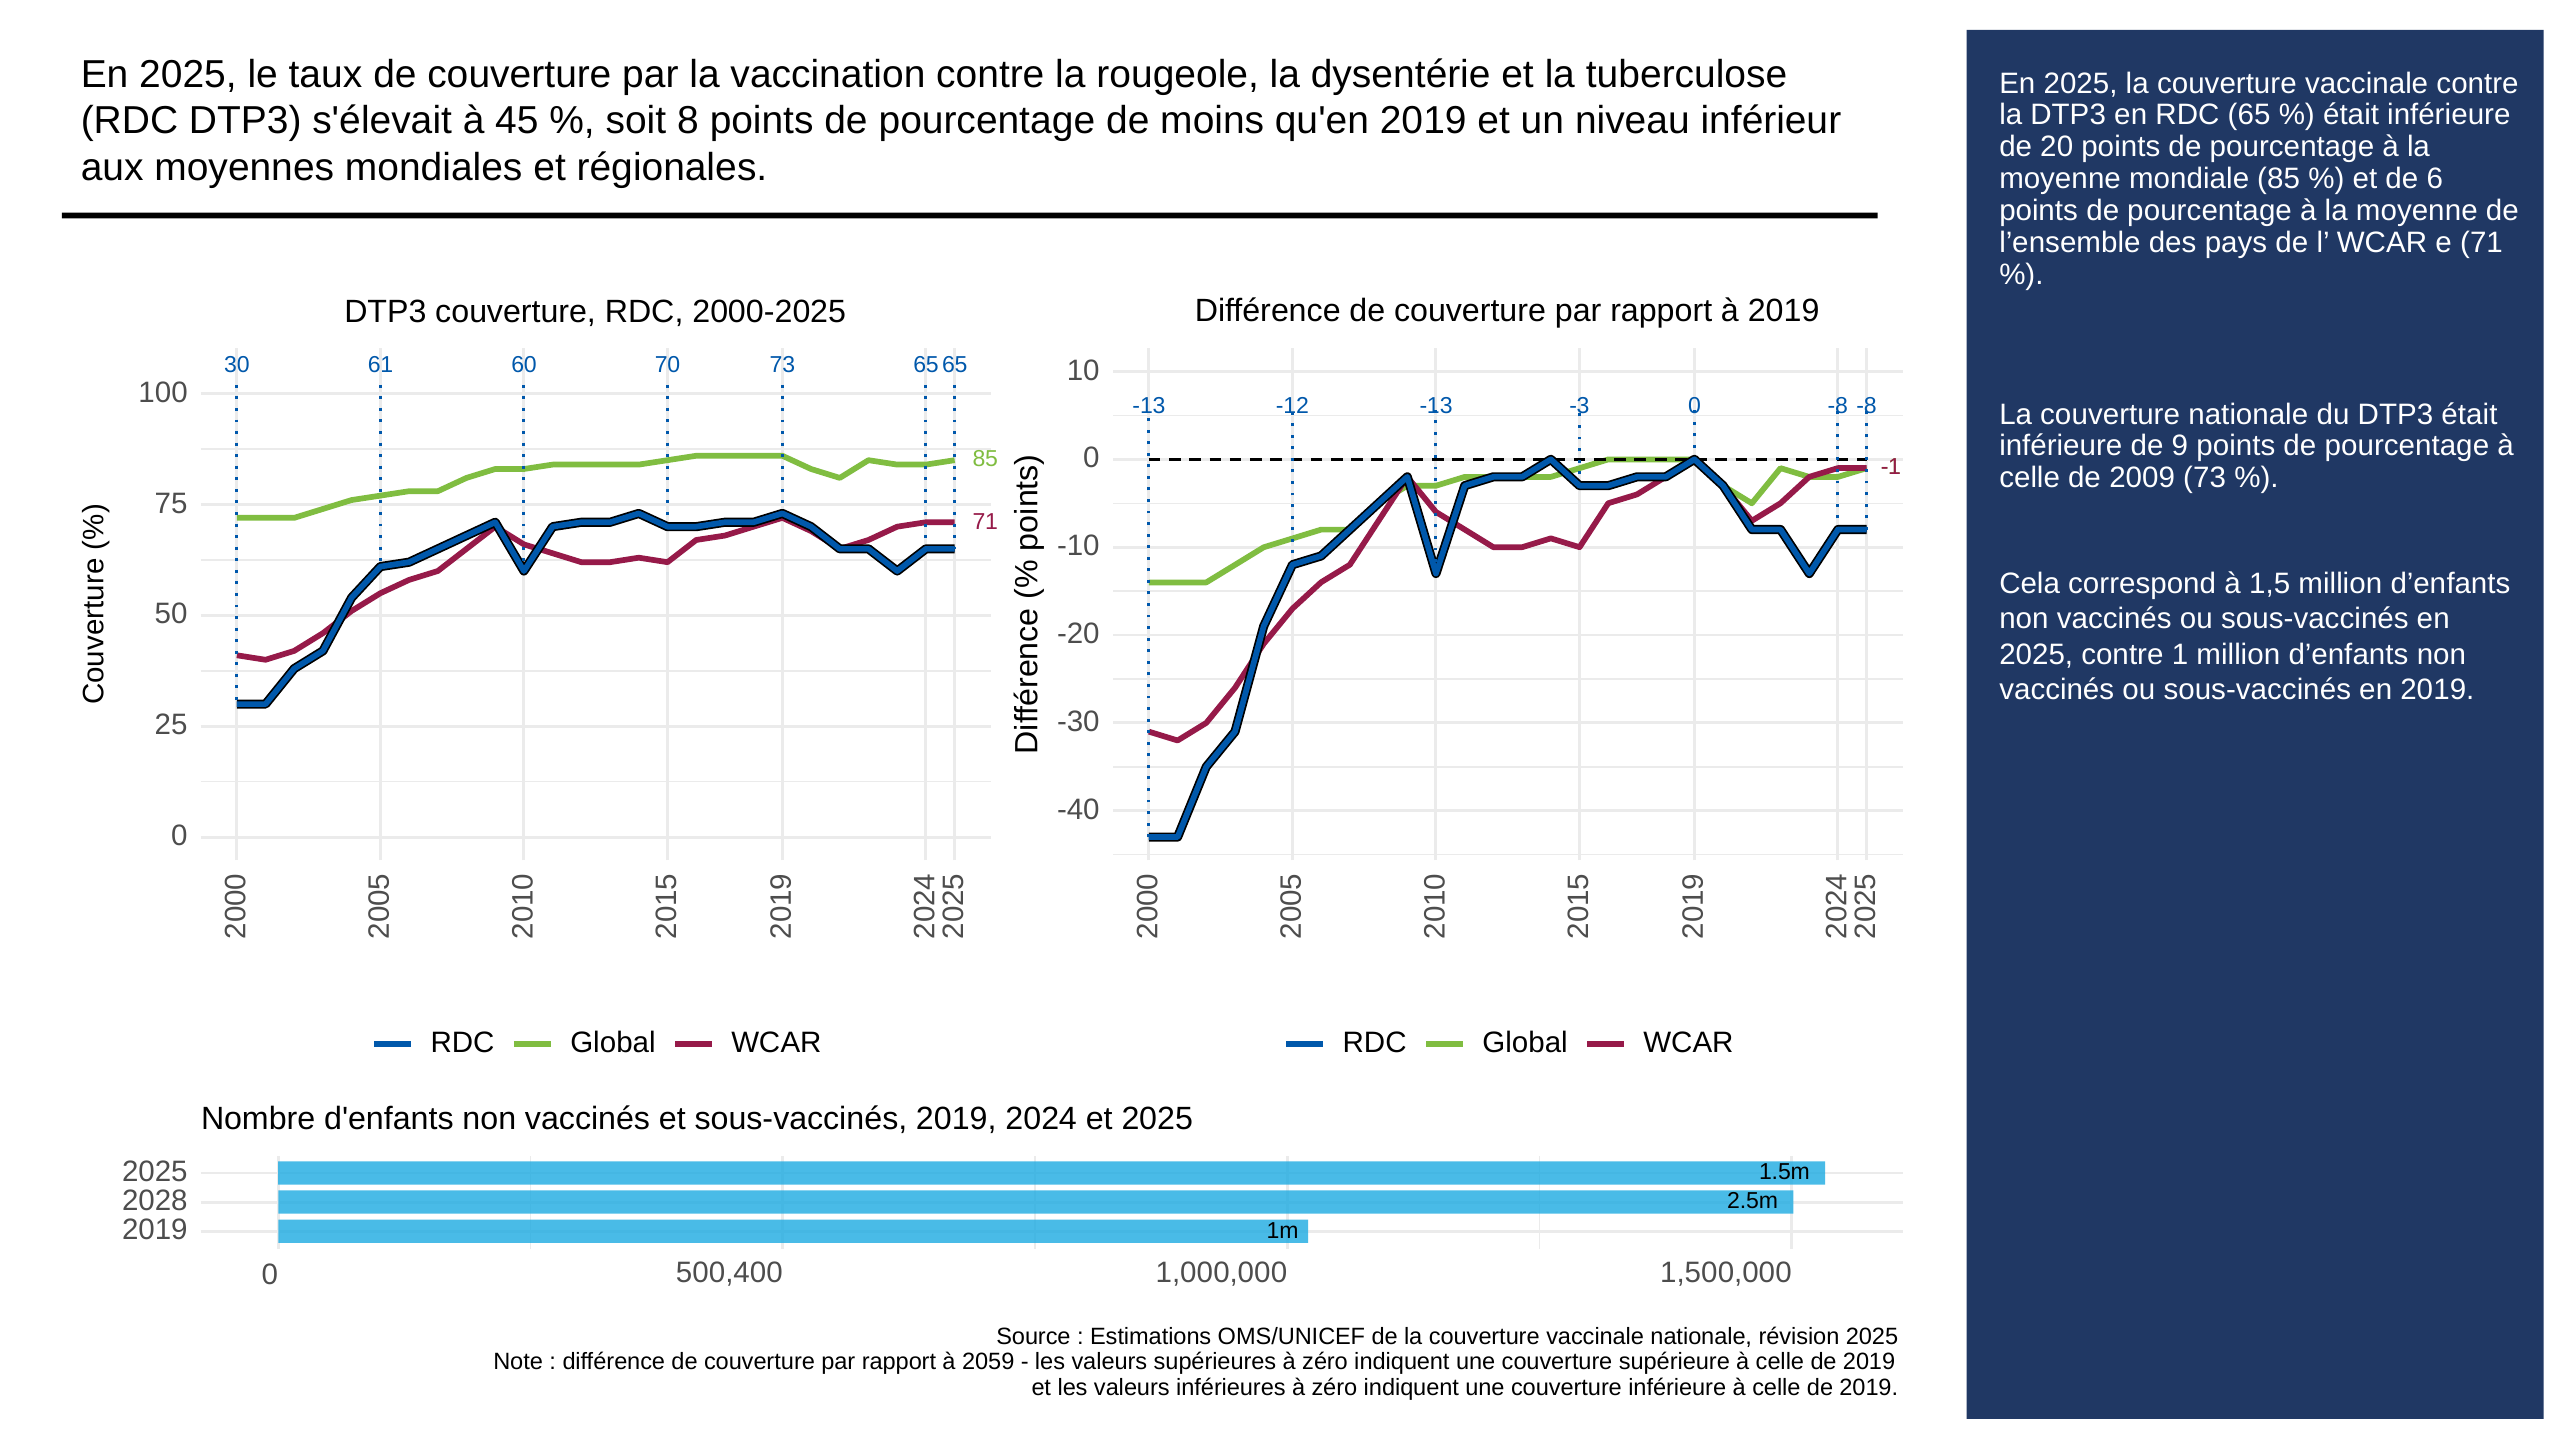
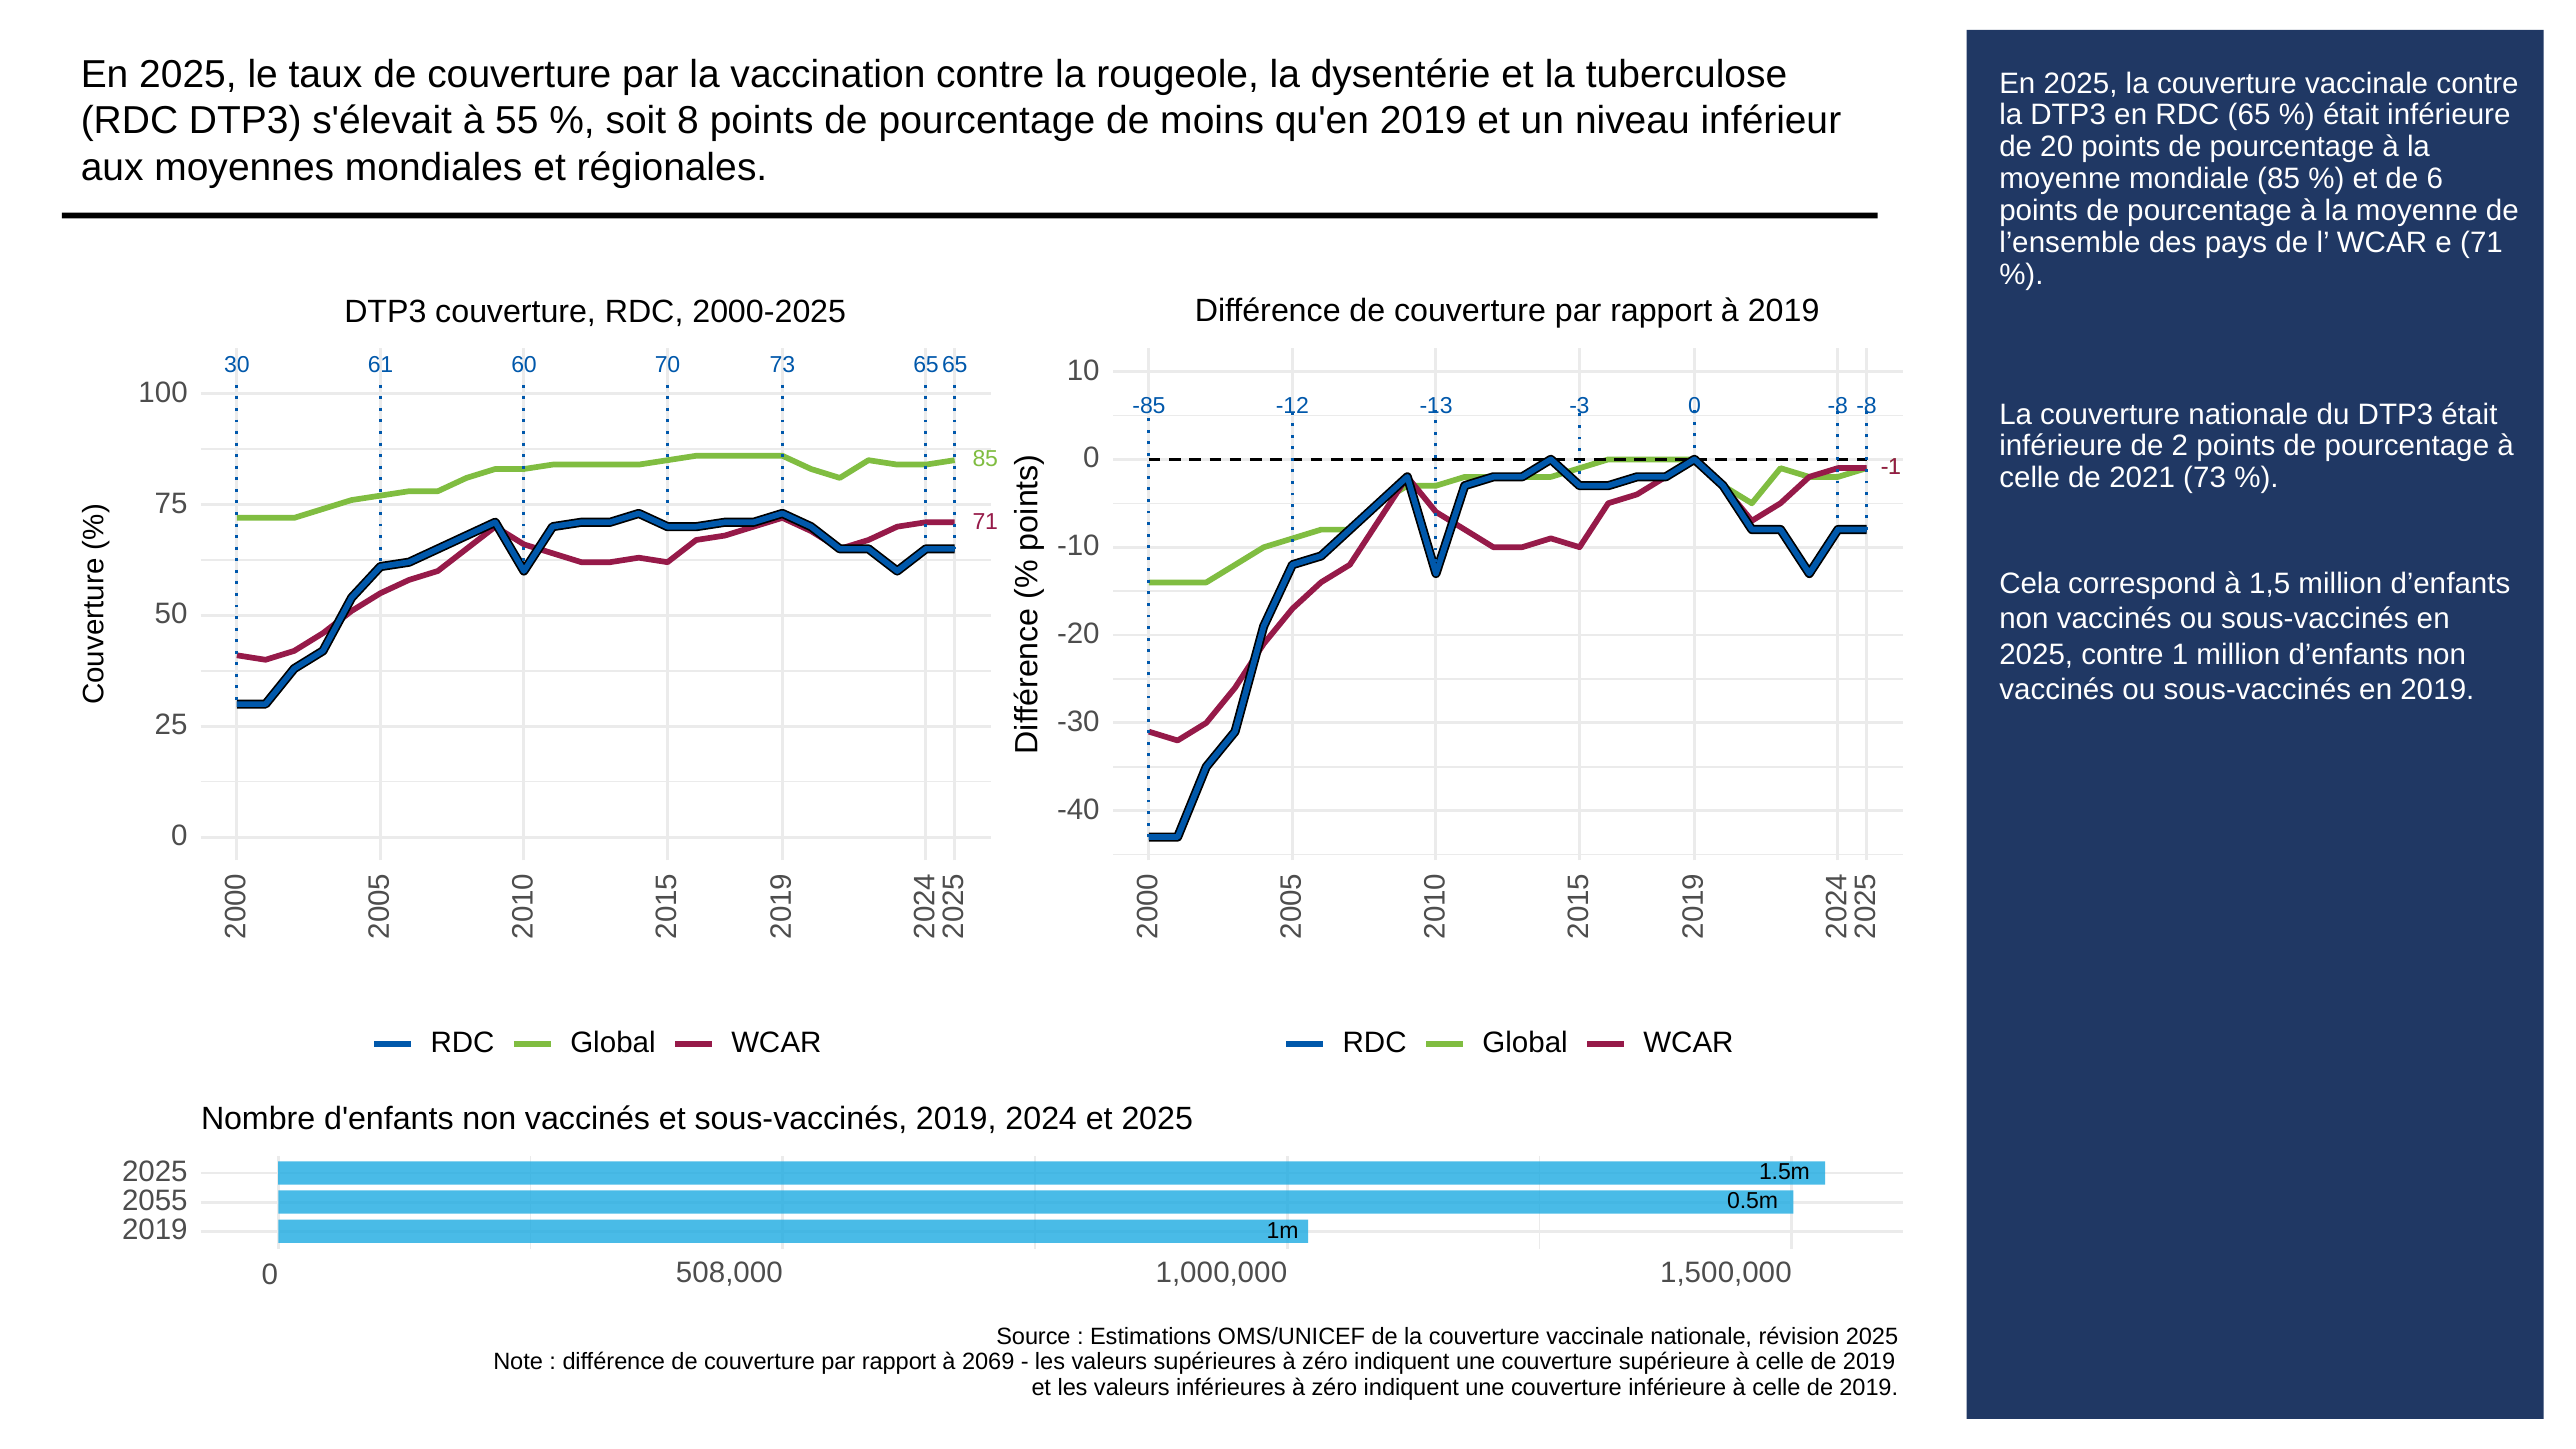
45: 45 -> 55 (517, 121)
-13: -13 -> -85 (1149, 406)
de 9: 9 -> 2 (2180, 446)
2009: 2009 -> 2021 (2142, 478)
2028: 2028 -> 2055 (155, 1201)
2.5m: 2.5m -> 0.5m (1753, 1201)
500,400: 500,400 -> 508,000 (729, 1273)
2059: 2059 -> 2069 (988, 1362)
